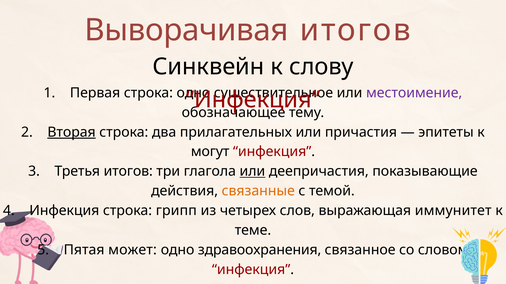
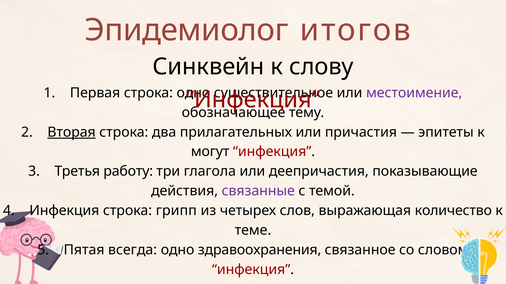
Выворачивая: Выворачивая -> Эпидемиолог (187, 30)
Третья итогов: итогов -> работу (128, 172)
или underline: present -> none (252, 172)
связанные colour: orange -> purple (258, 191)
иммунитет: иммунитет -> количество (453, 211)
может: может -> всегда (133, 250)
